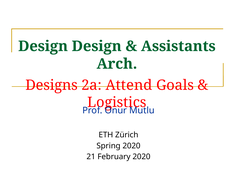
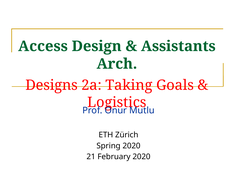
Design: Design -> Access (43, 46)
Attend: Attend -> Taking (129, 85)
